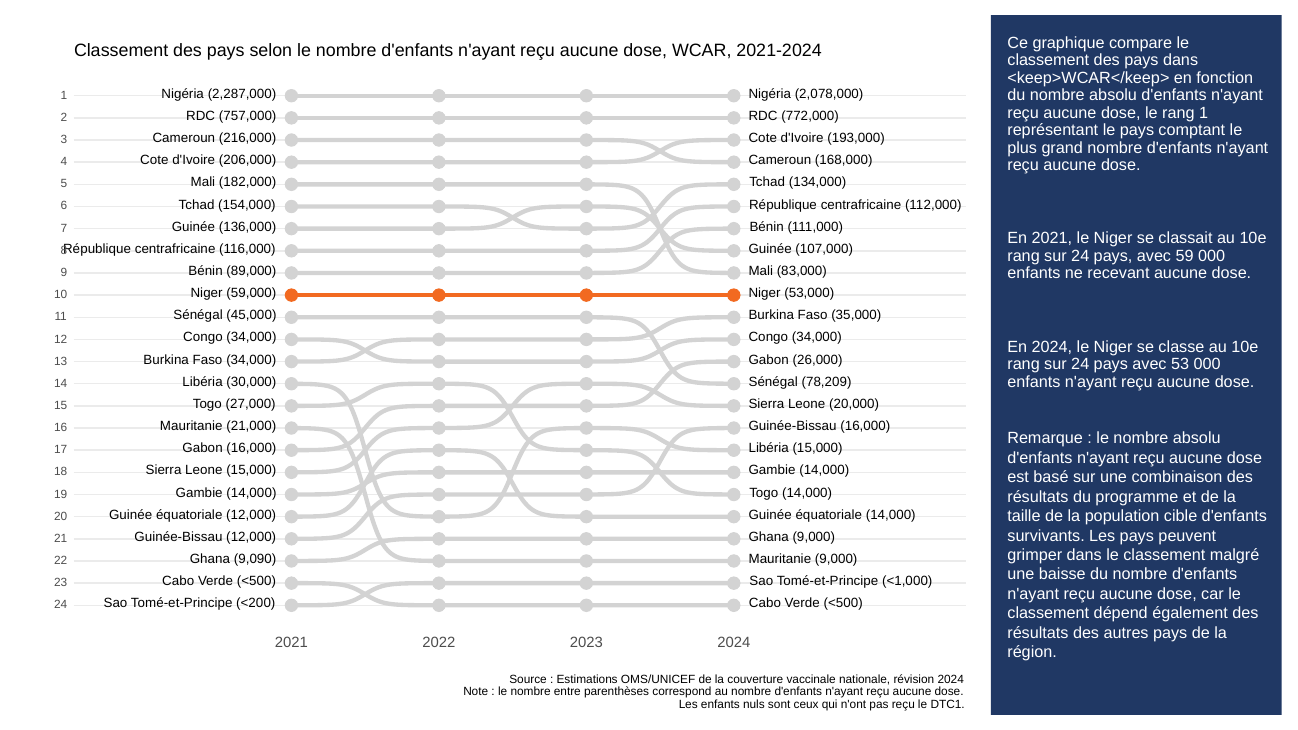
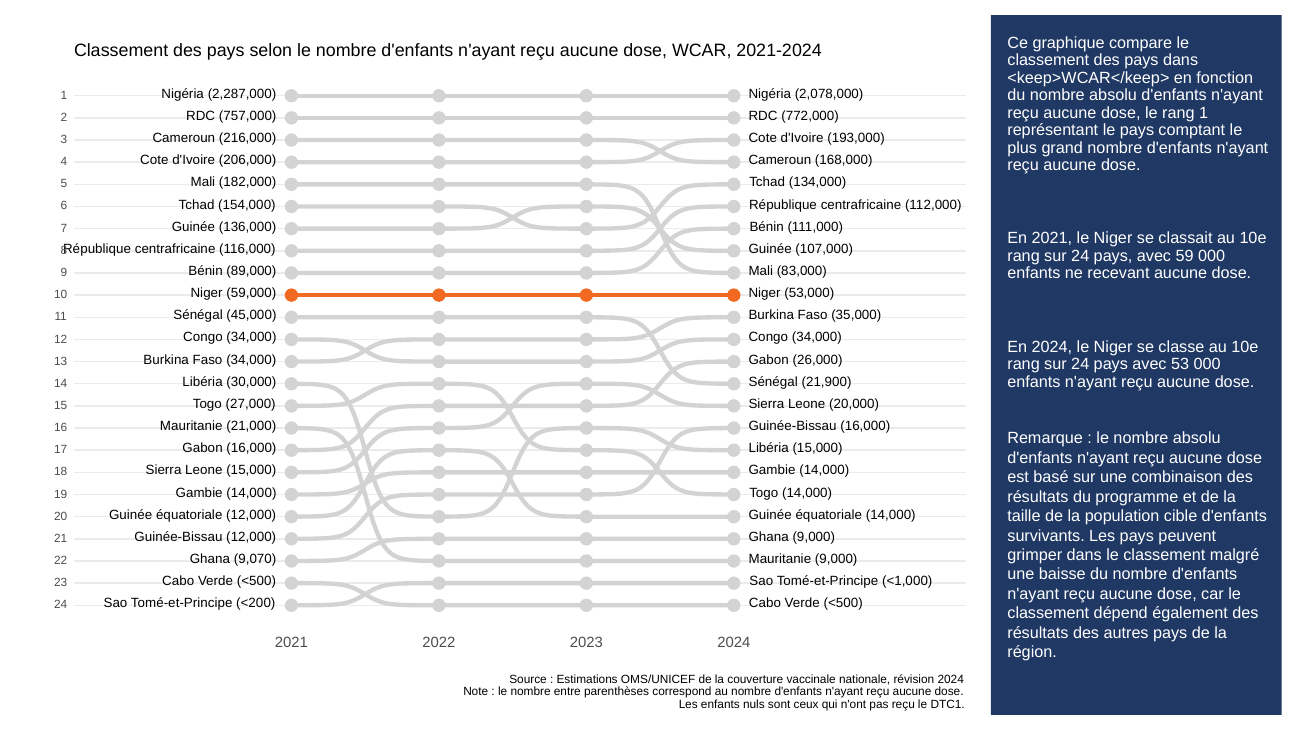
78,209: 78,209 -> 21,900 (827, 382)
9,090: 9,090 -> 9,070 (255, 559)
